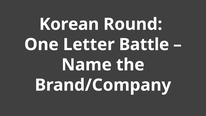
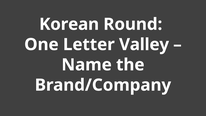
Battle: Battle -> Valley (144, 44)
